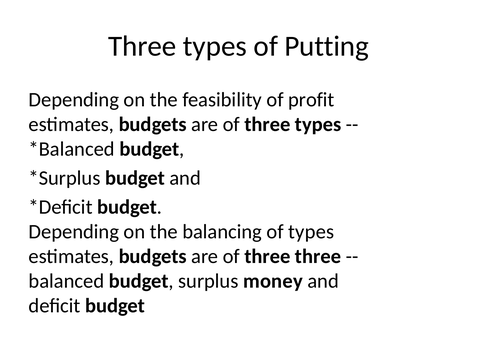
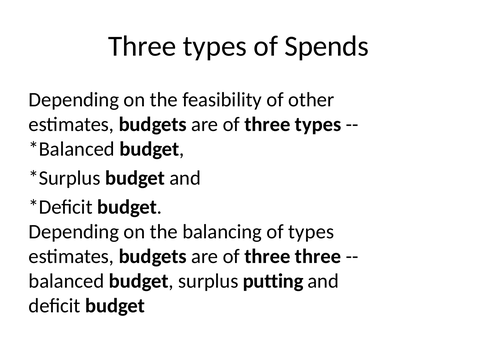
Putting: Putting -> Spends (327, 46)
profit: profit -> other (311, 100)
money: money -> putting (273, 281)
